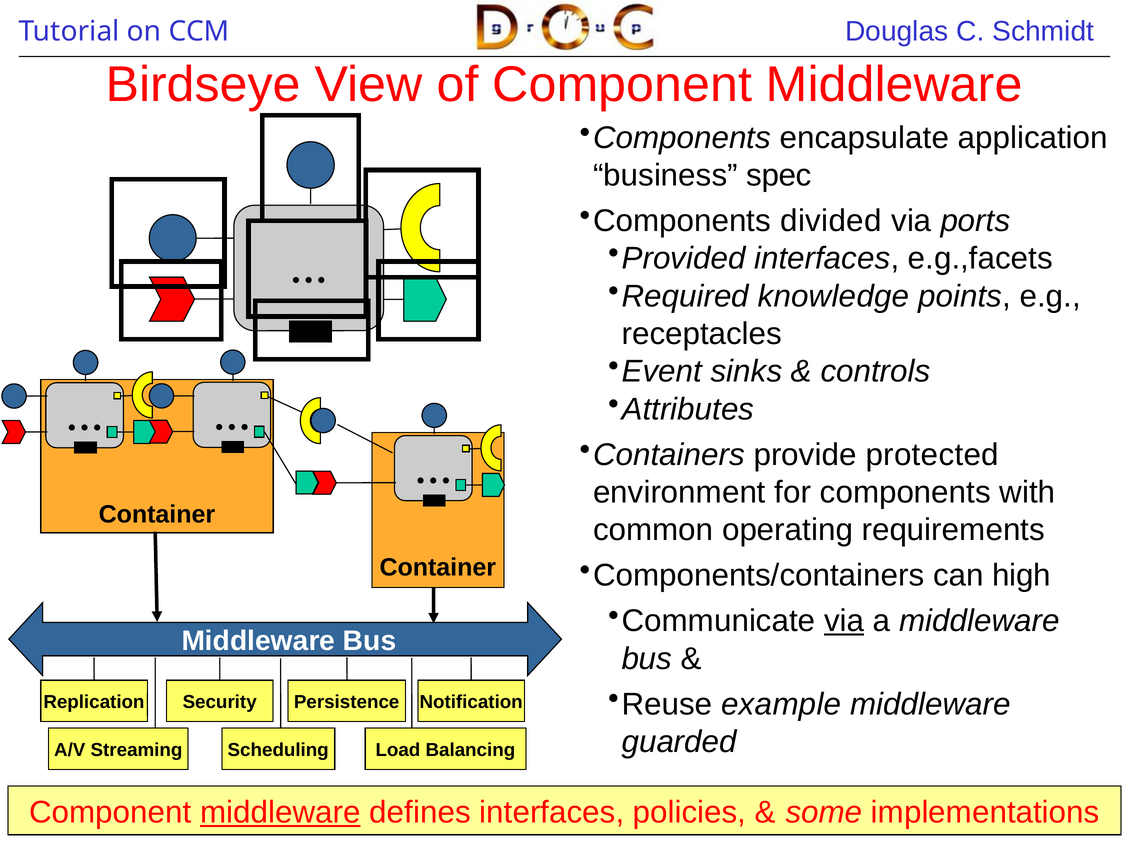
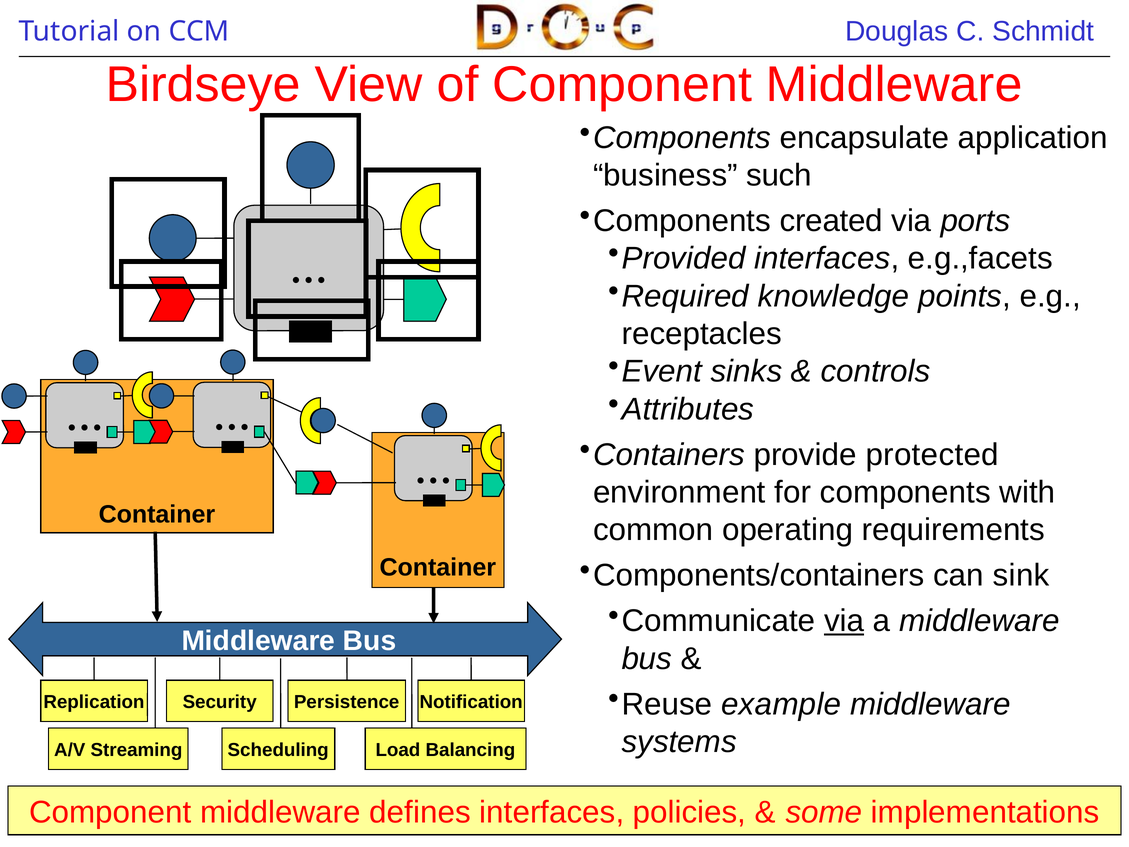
spec: spec -> such (779, 175)
divided: divided -> created (831, 221)
high: high -> sink (1021, 575)
guarded: guarded -> systems (679, 742)
middleware underline: present -> none (280, 812)
